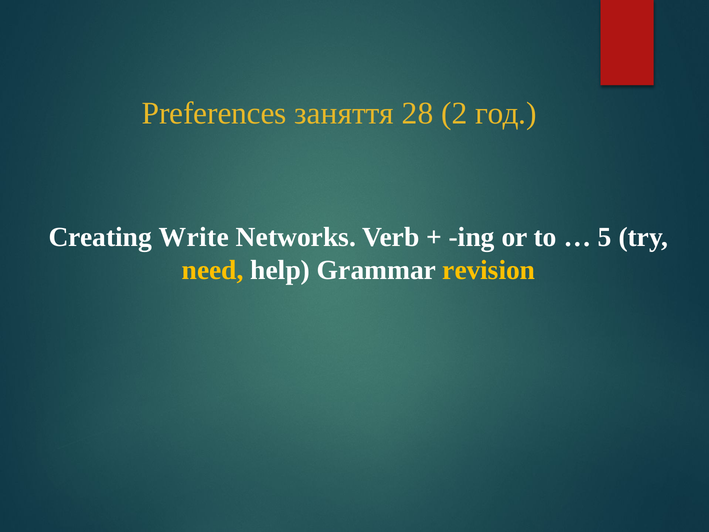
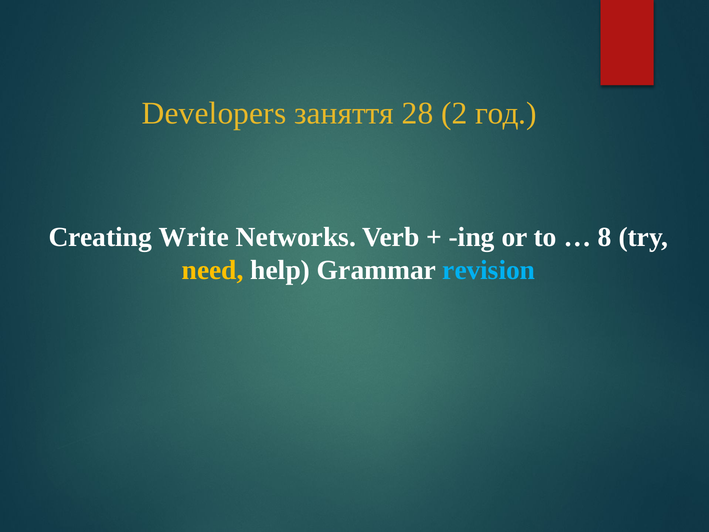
Preferences: Preferences -> Developers (214, 113)
5: 5 -> 8 (605, 237)
revision colour: yellow -> light blue (489, 270)
